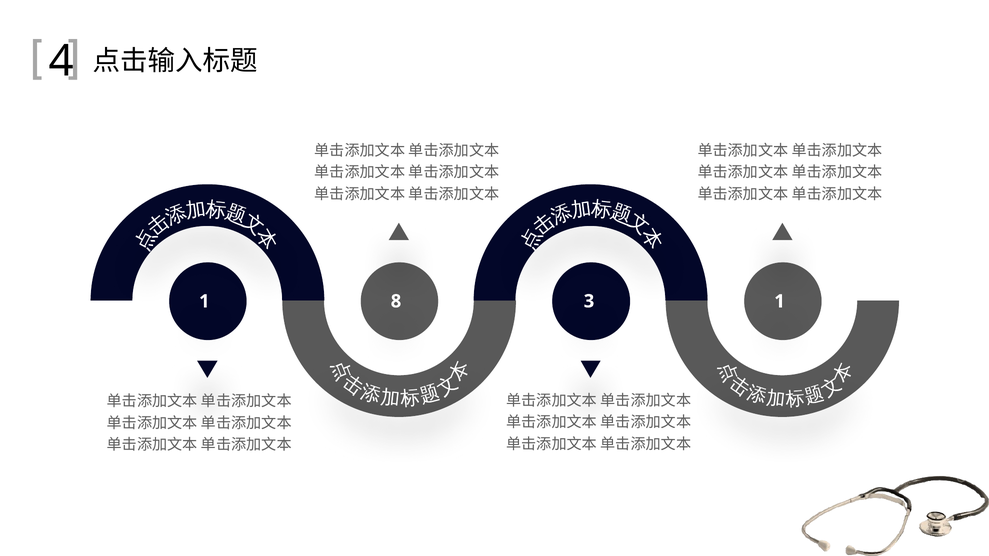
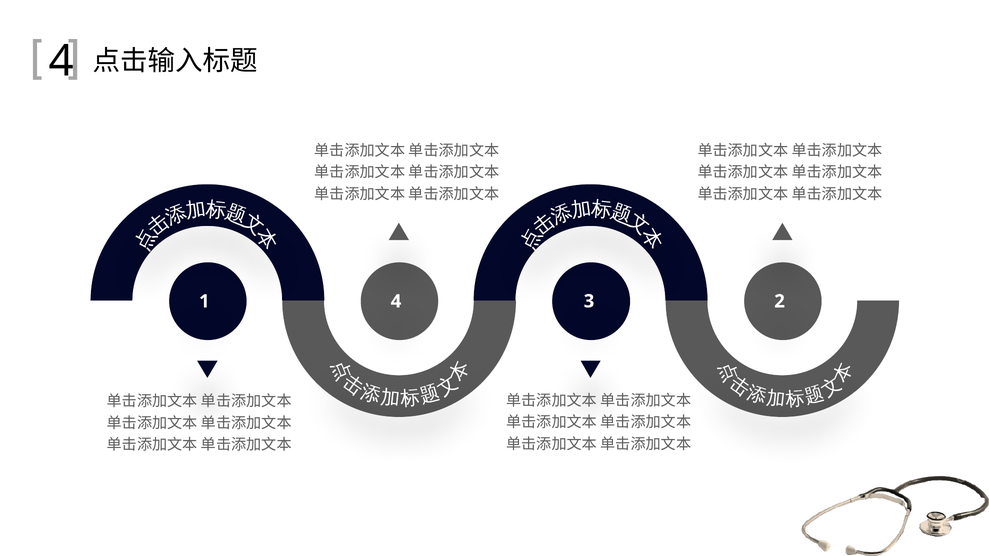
8: 8 -> 4 (396, 301)
1: 1 -> 2 (780, 301)
